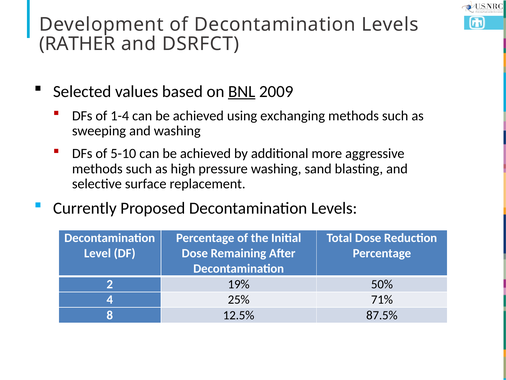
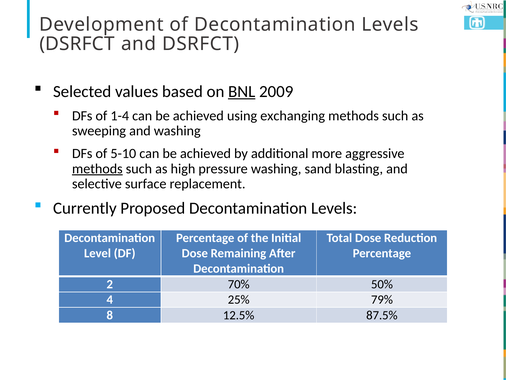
RATHER: RATHER -> DSRFCT (77, 44)
methods underline: none -> present (97, 169)
19%: 19% -> 70% (239, 284)
71%: 71% -> 79% (382, 299)
